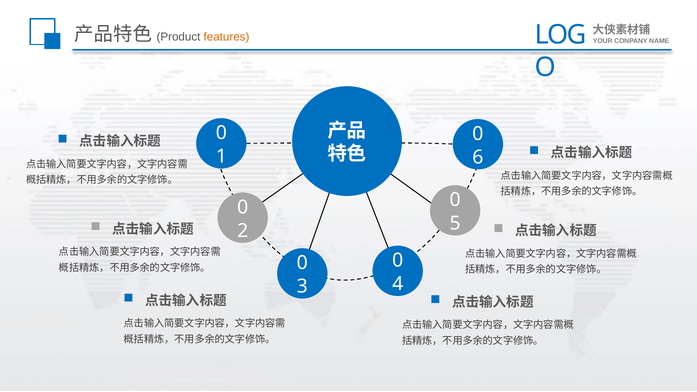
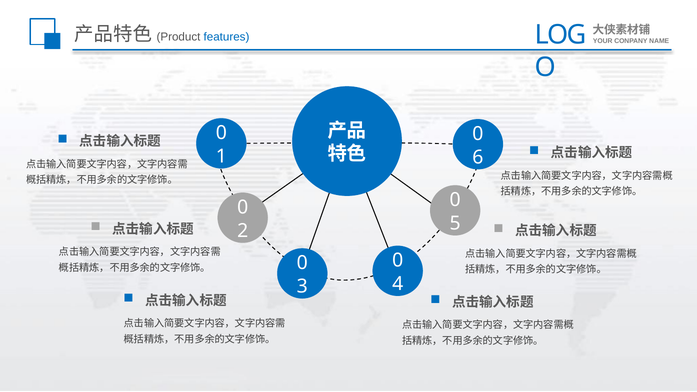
features colour: orange -> blue (226, 37)
